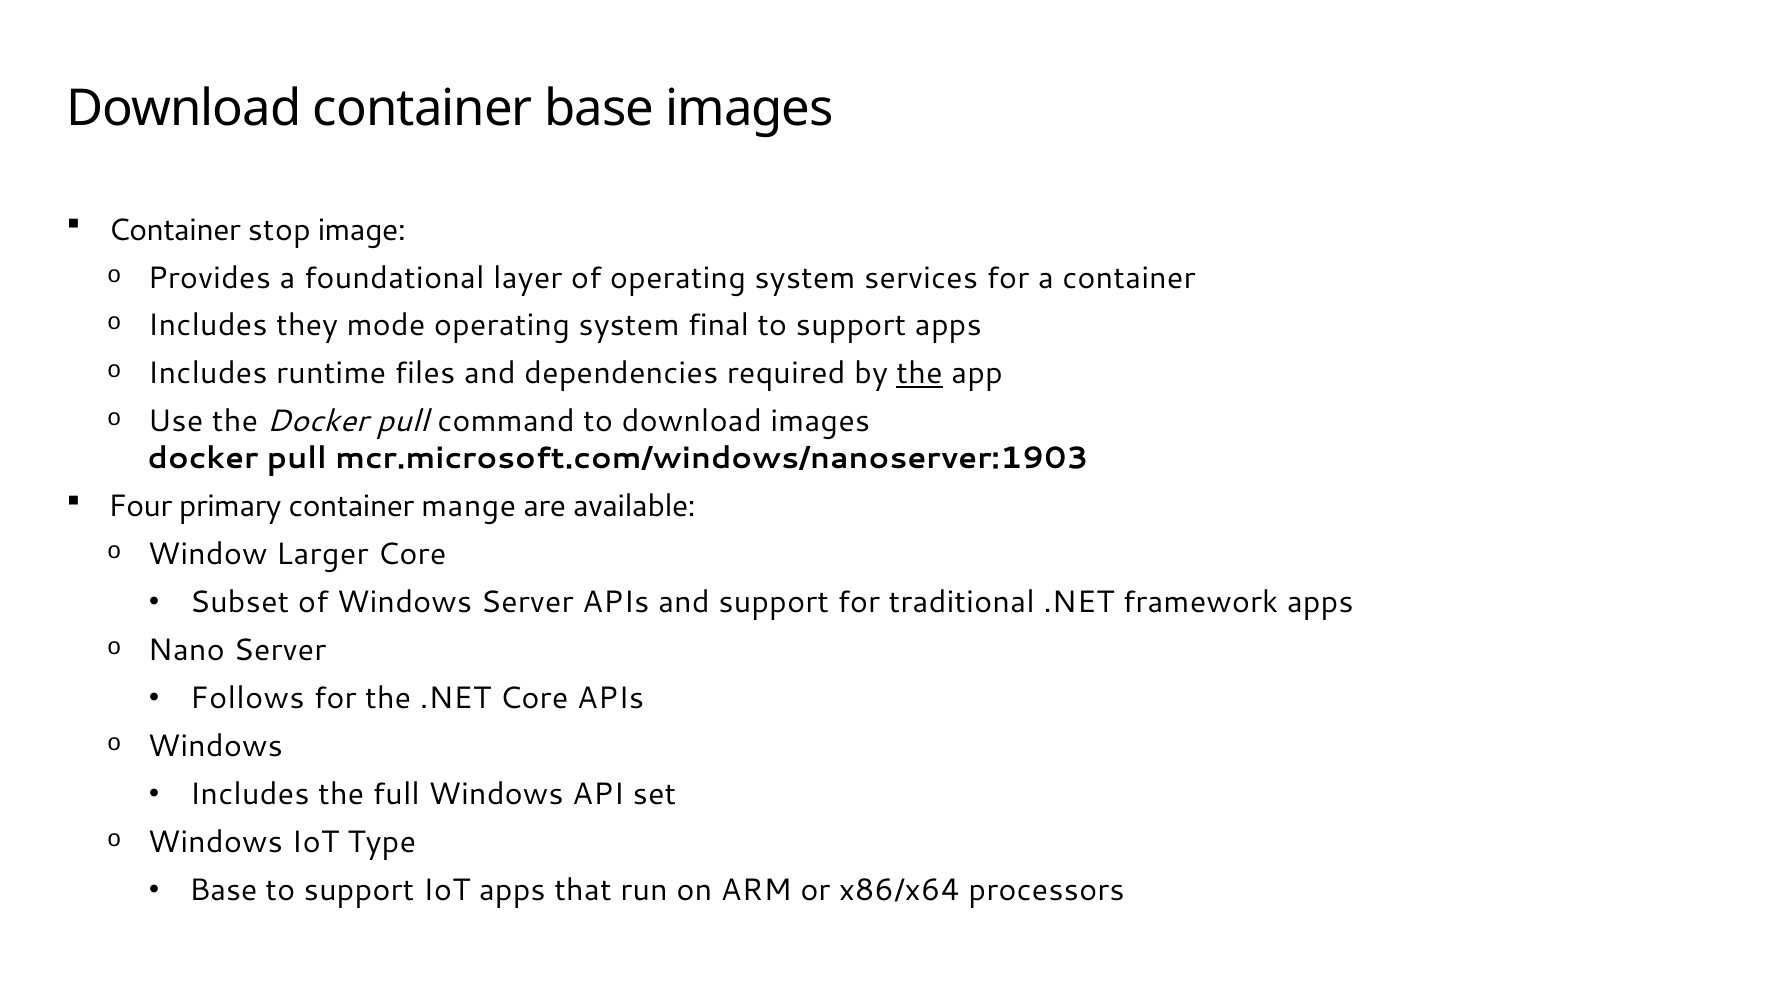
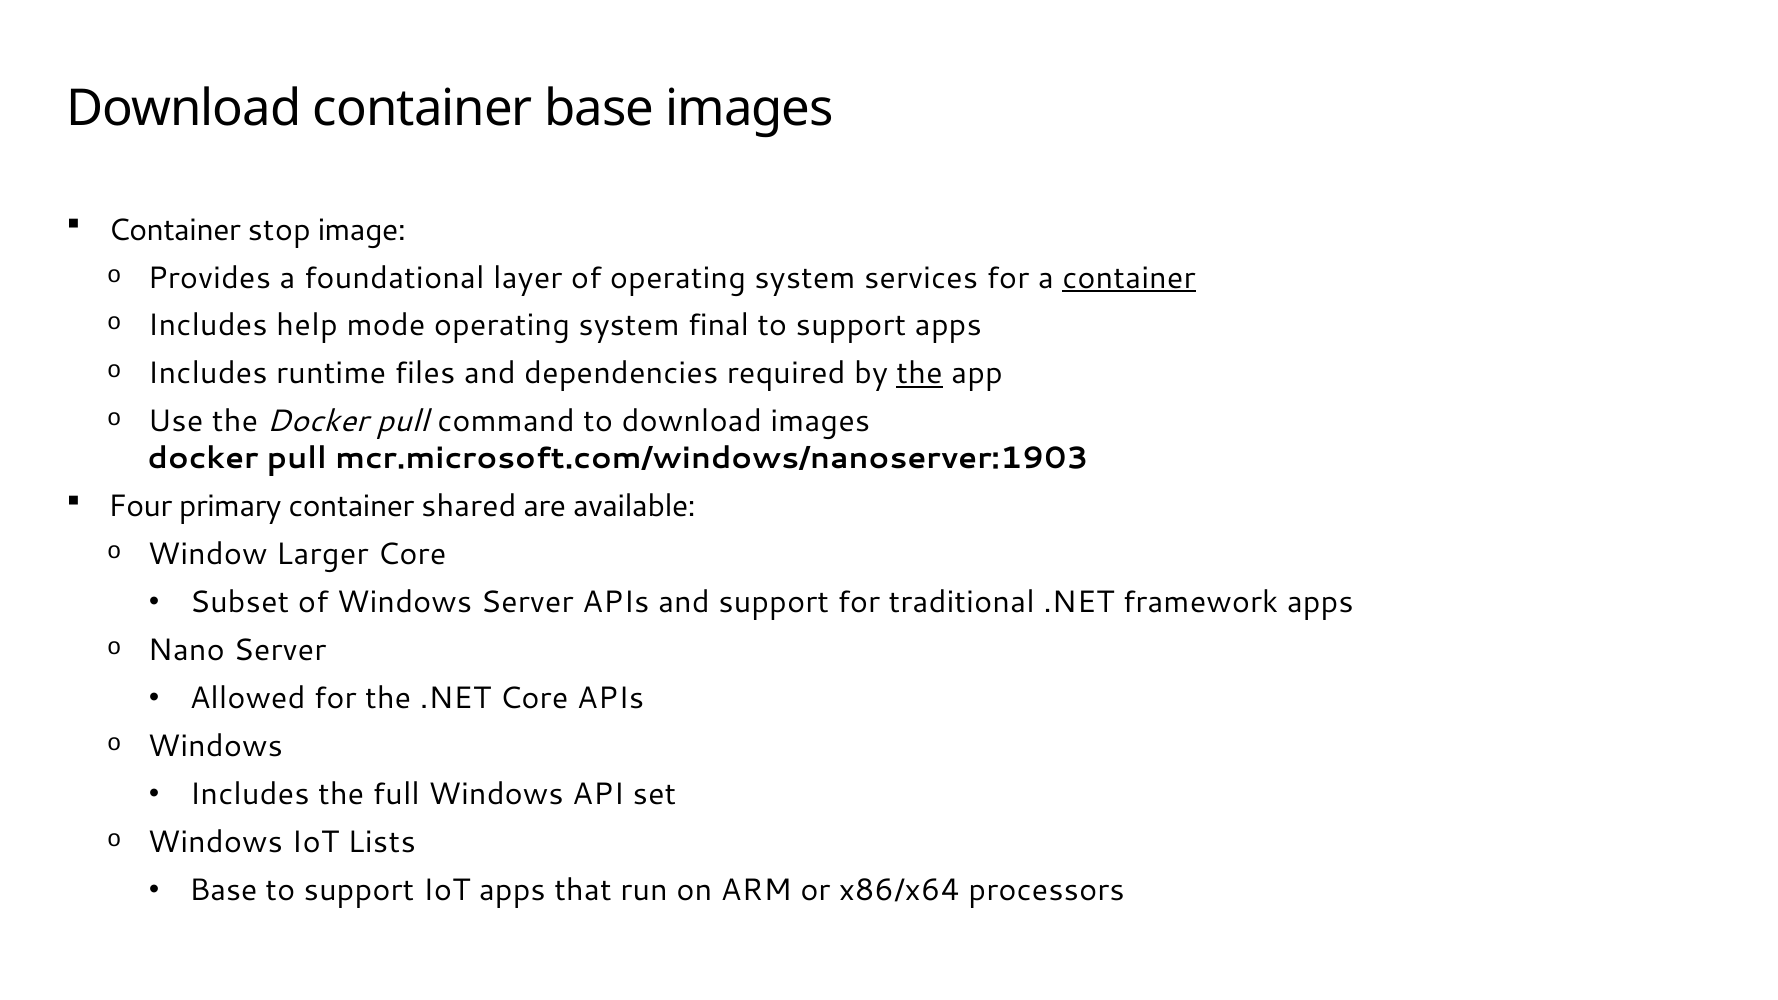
container underline: none -> present (1129, 278)
they: they -> help (307, 326)
mange: mange -> shared (469, 507)
Follows: Follows -> Allowed (247, 699)
Type: Type -> Lists (382, 843)
